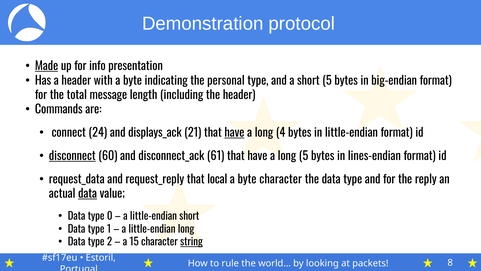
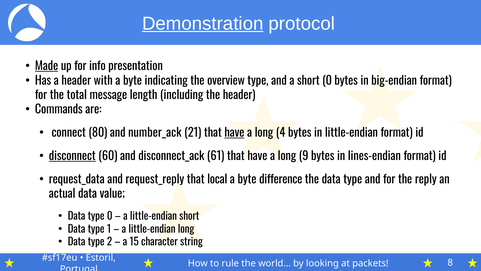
Demonstration underline: none -> present (203, 23)
personal: personal -> overview (226, 81)
short 5: 5 -> 0 (327, 81)
24: 24 -> 80 (98, 133)
displays_ack: displays_ack -> number_ack (155, 133)
long 5: 5 -> 9 (304, 156)
byte character: character -> difference (281, 179)
data underline: present -> none (88, 194)
string underline: present -> none (191, 242)
